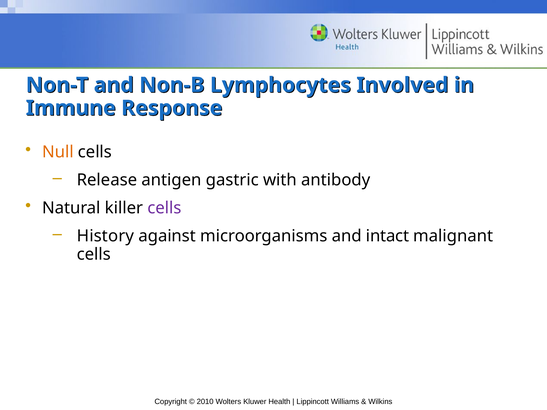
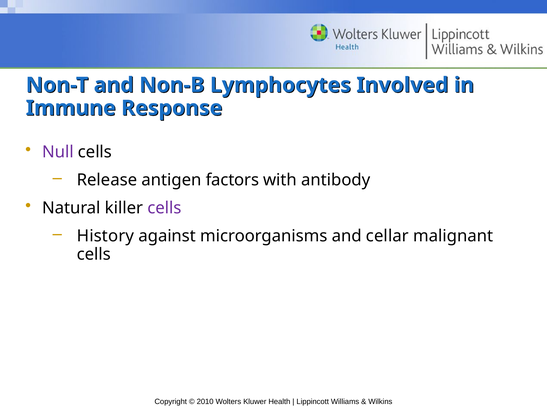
Null colour: orange -> purple (58, 152)
gastric: gastric -> factors (232, 180)
intact: intact -> cellar (387, 236)
